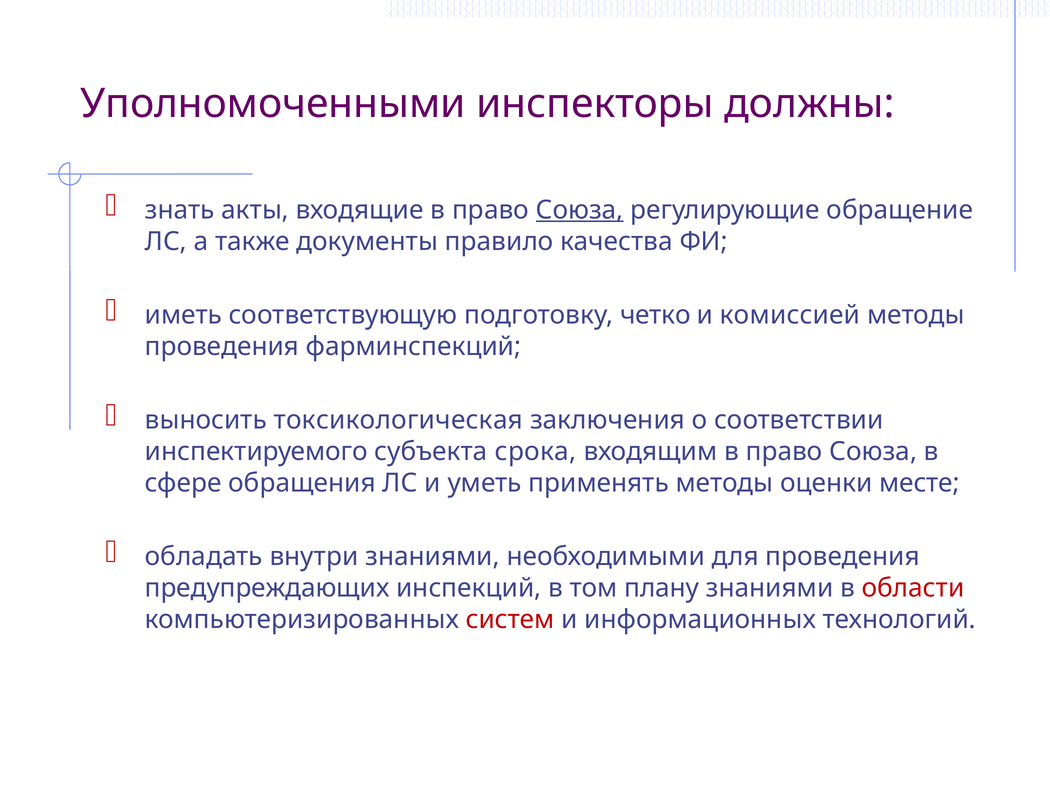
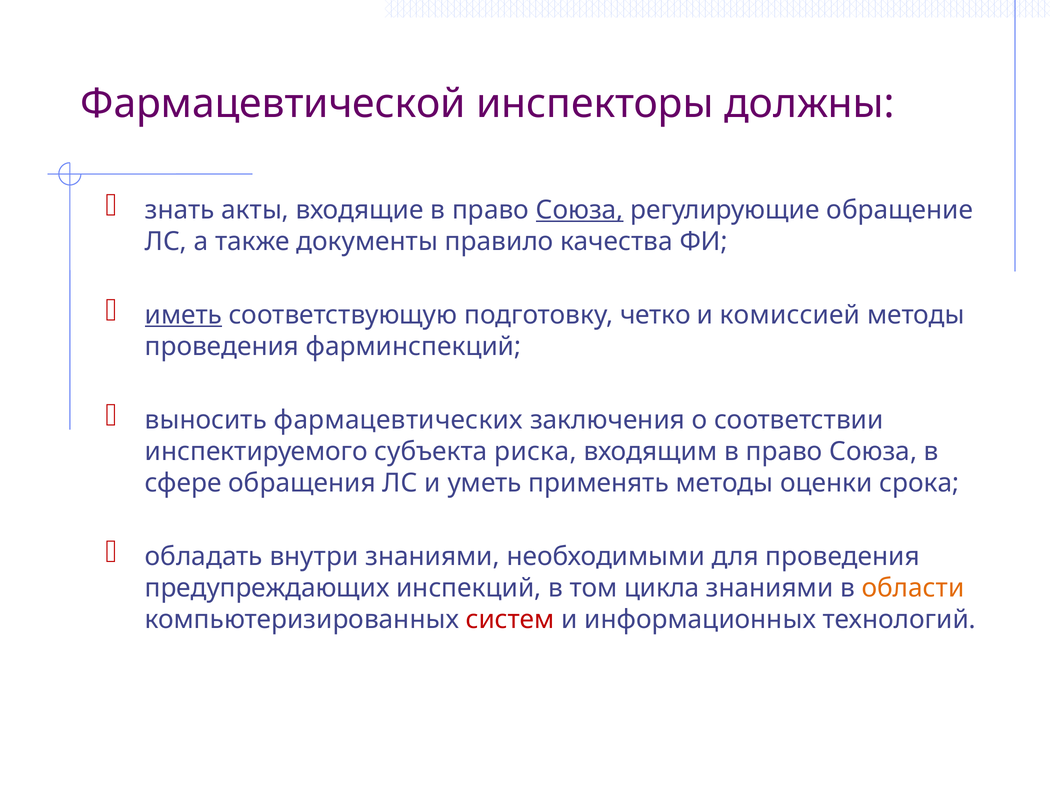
Уполномоченными: Уполномоченными -> Фармацевтической (273, 103)
иметь underline: none -> present (183, 315)
токсикологическая: токсикологическая -> фармацевтических (398, 420)
срока: срока -> риска (536, 451)
месте: месте -> срока (919, 483)
плану: плану -> цикла (662, 588)
области colour: red -> orange (913, 588)
